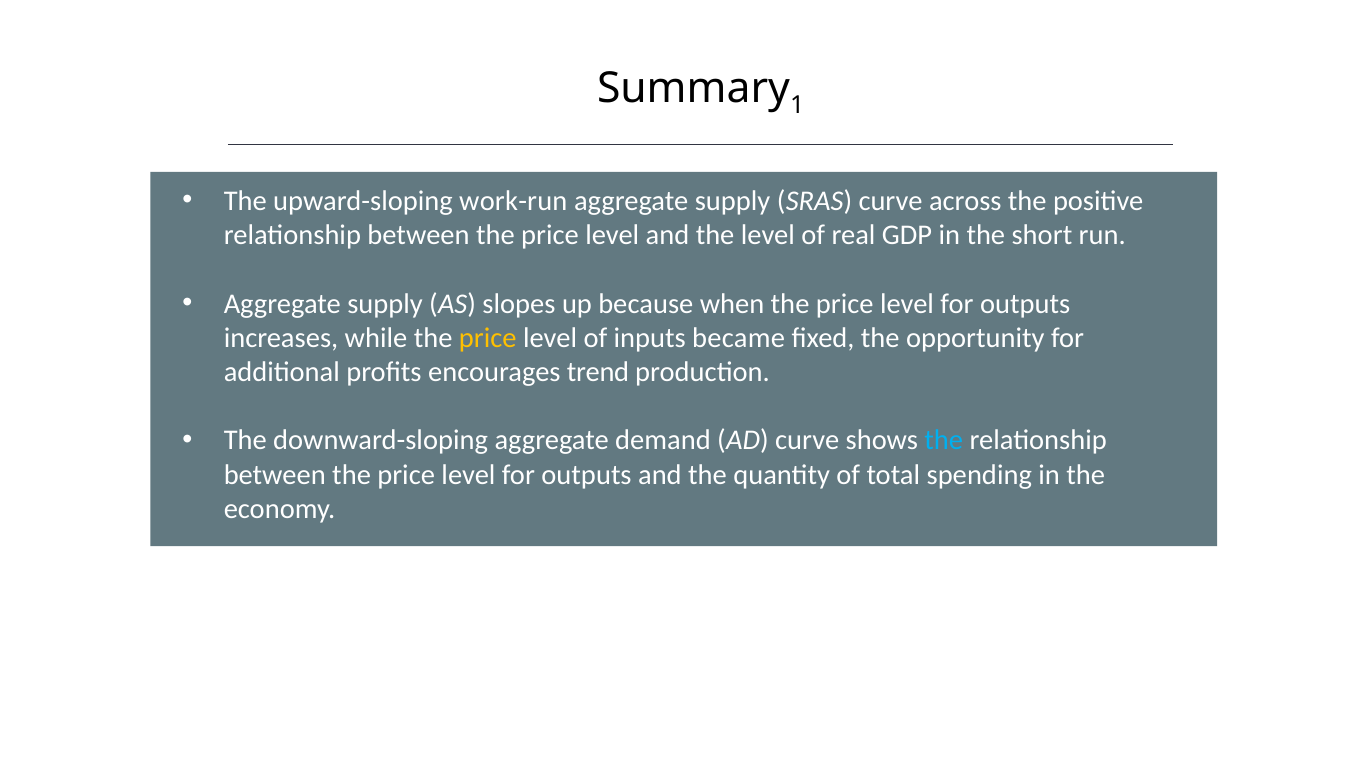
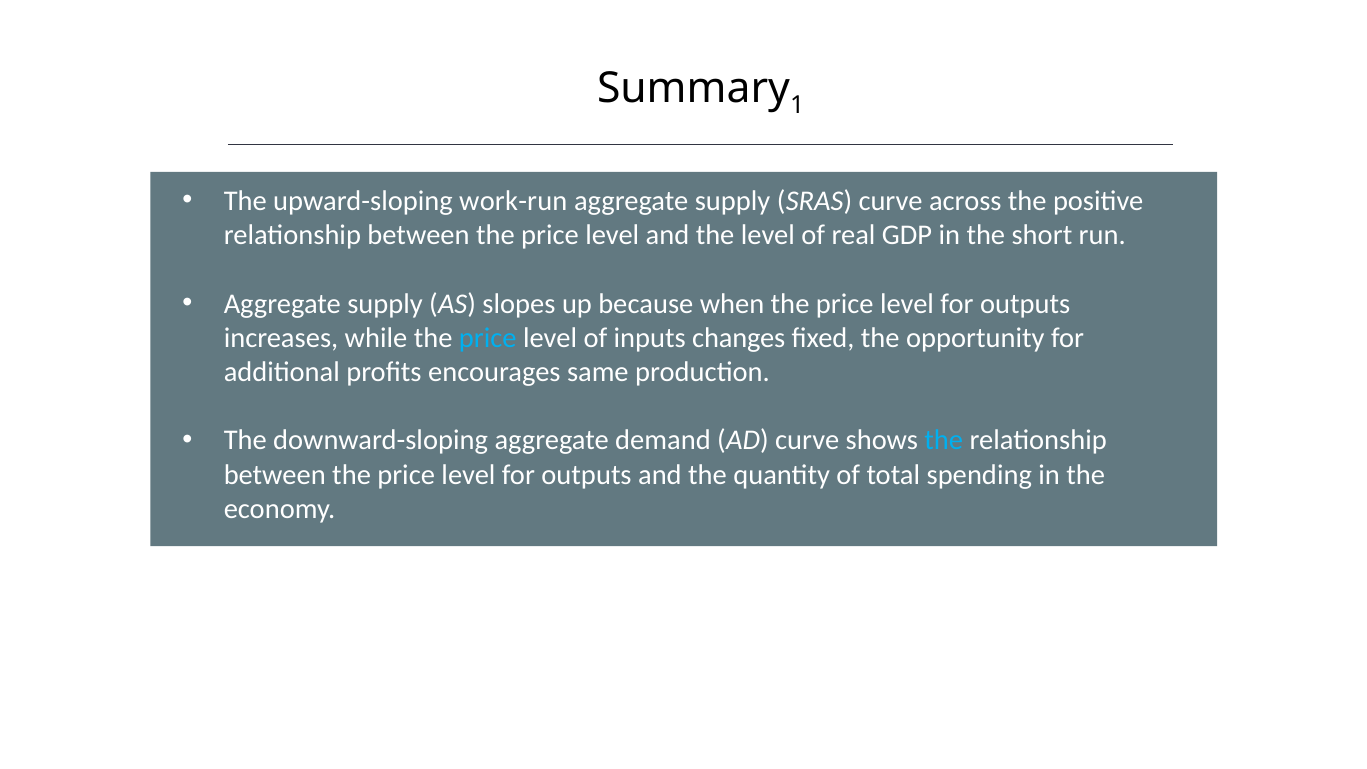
price colour: yellow -> light blue (488, 338)
became: became -> changes (739, 338)
trend: trend -> same (598, 372)
